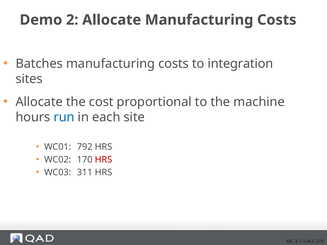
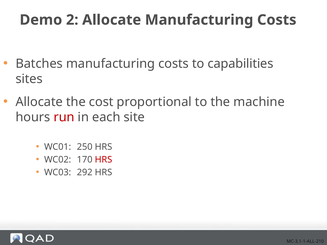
integration: integration -> capabilities (241, 64)
run colour: blue -> red (64, 117)
792: 792 -> 250 (85, 147)
311: 311 -> 292 (85, 173)
